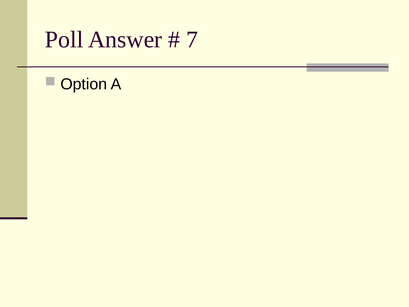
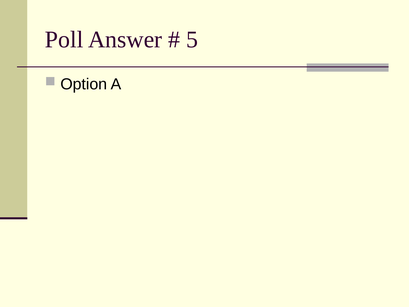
7: 7 -> 5 (192, 40)
